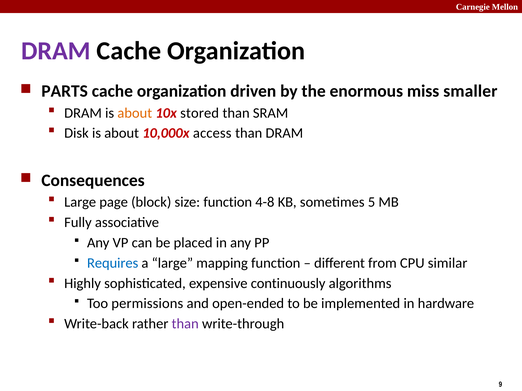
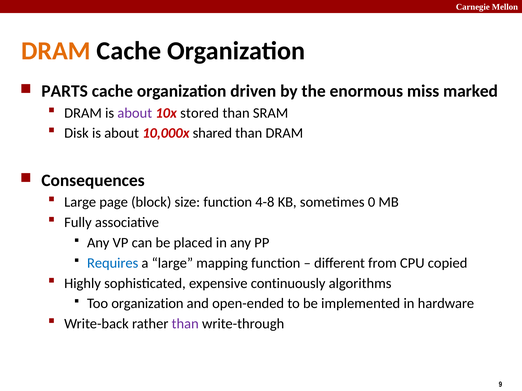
DRAM colour: purple -> orange (56, 51)
smaller: smaller -> marked (470, 91)
about colour: orange -> purple (135, 113)
access: access -> shared (212, 133)
5: 5 -> 0 (372, 202)
similar: similar -> copied (448, 263)
Too permissions: permissions -> organization (147, 304)
